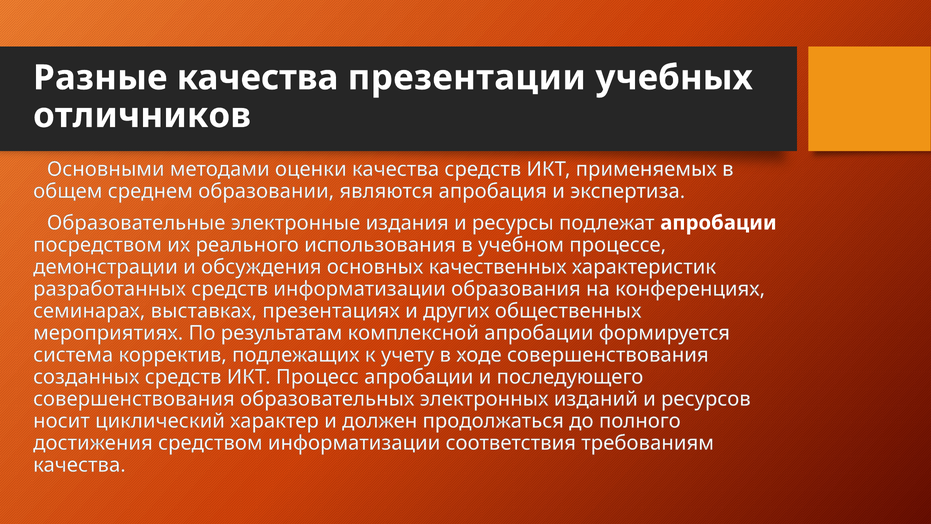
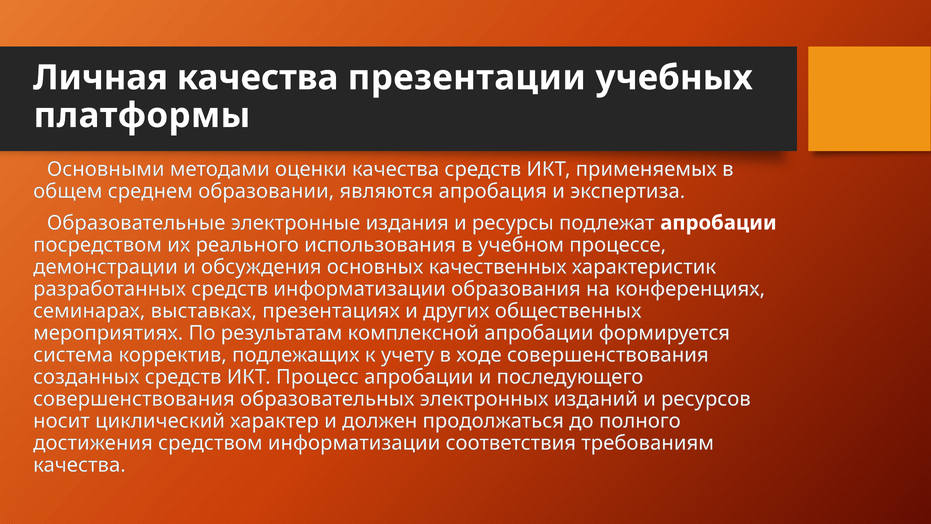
Разные: Разные -> Личная (101, 78)
отличников: отличников -> платформы (142, 115)
